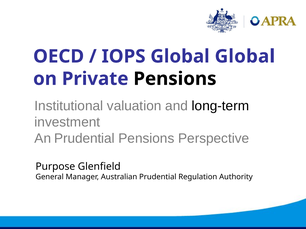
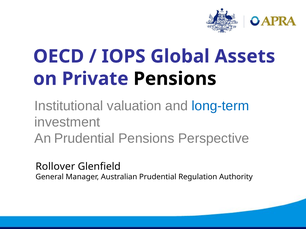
Global Global: Global -> Assets (245, 56)
long-term colour: black -> blue (220, 106)
Purpose: Purpose -> Rollover (55, 167)
